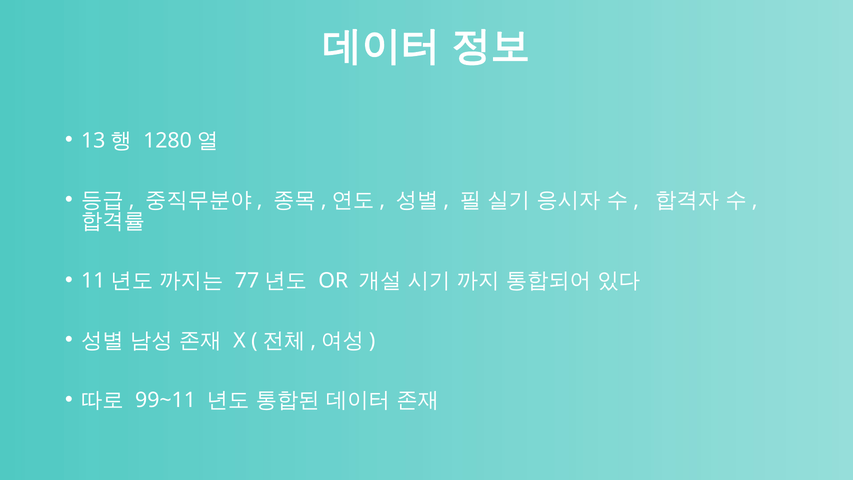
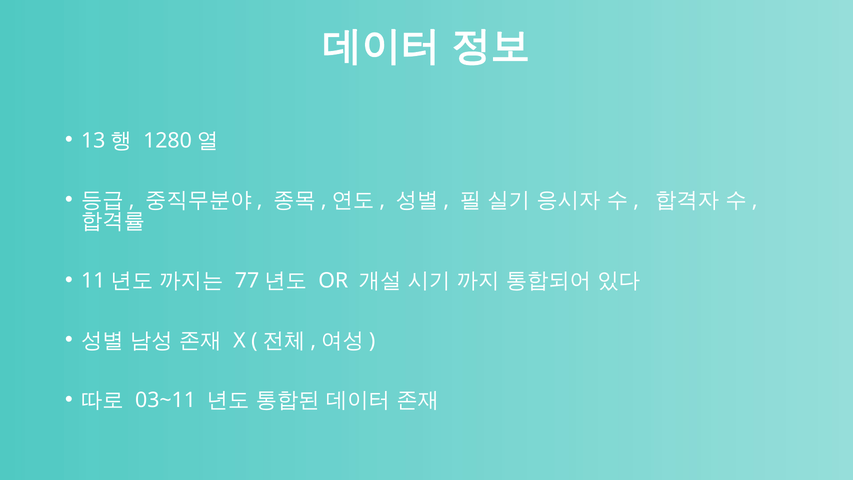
99~11: 99~11 -> 03~11 (166, 400)
